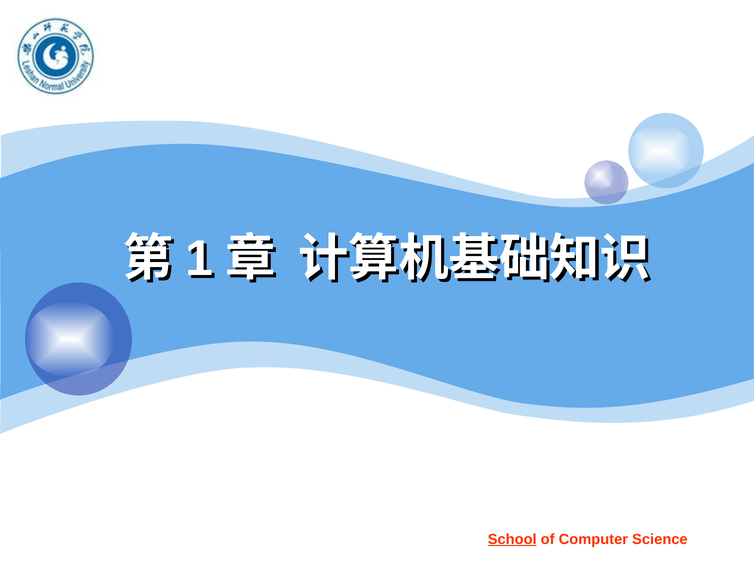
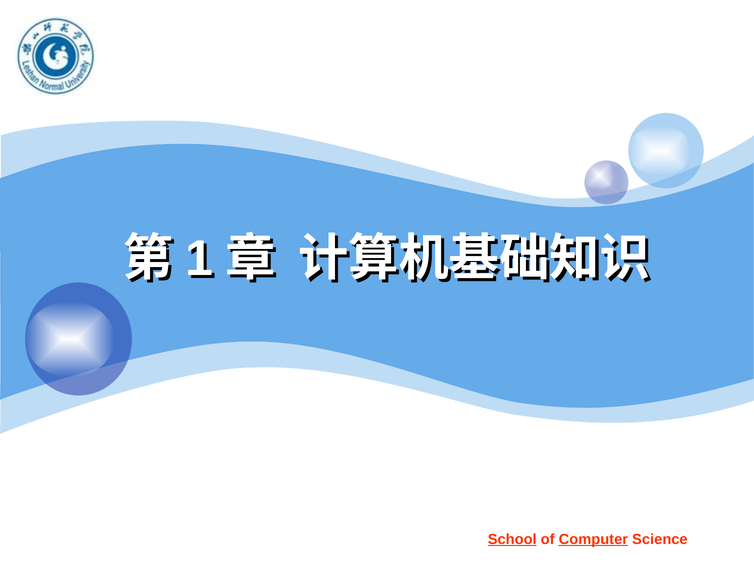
Computer underline: none -> present (593, 540)
